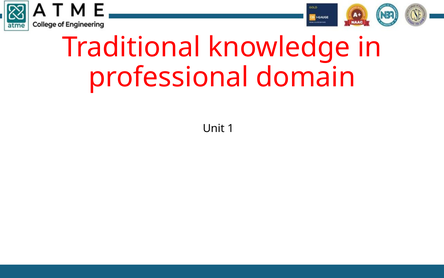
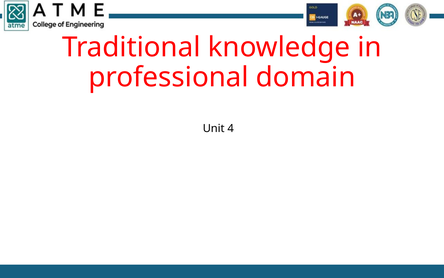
1: 1 -> 4 (231, 128)
